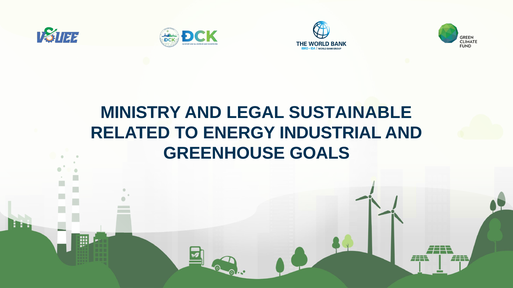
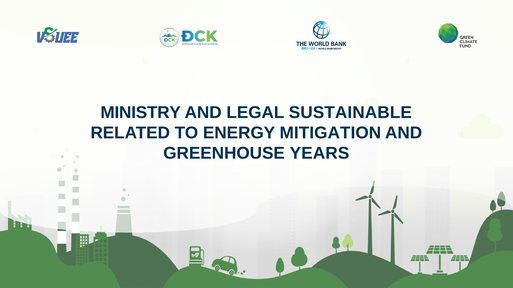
INDUSTRIAL: INDUSTRIAL -> MITIGATION (330, 133)
GOALS: GOALS -> YEARS (320, 154)
